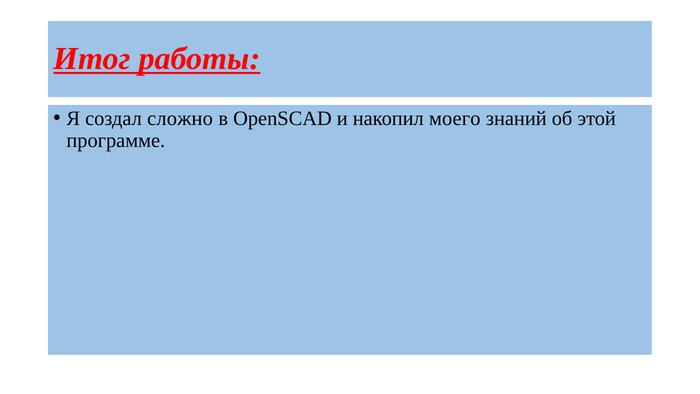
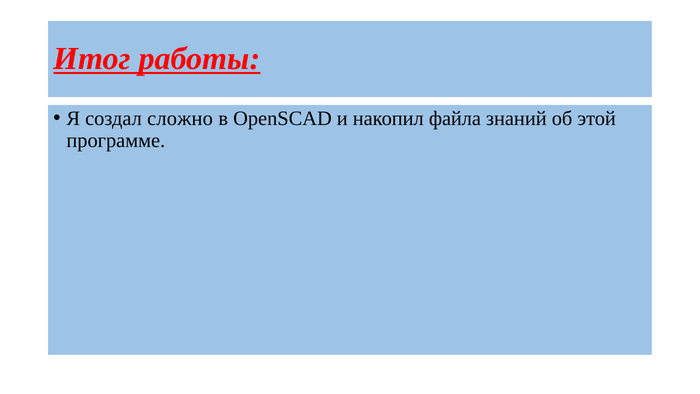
моего: моего -> файла (455, 118)
